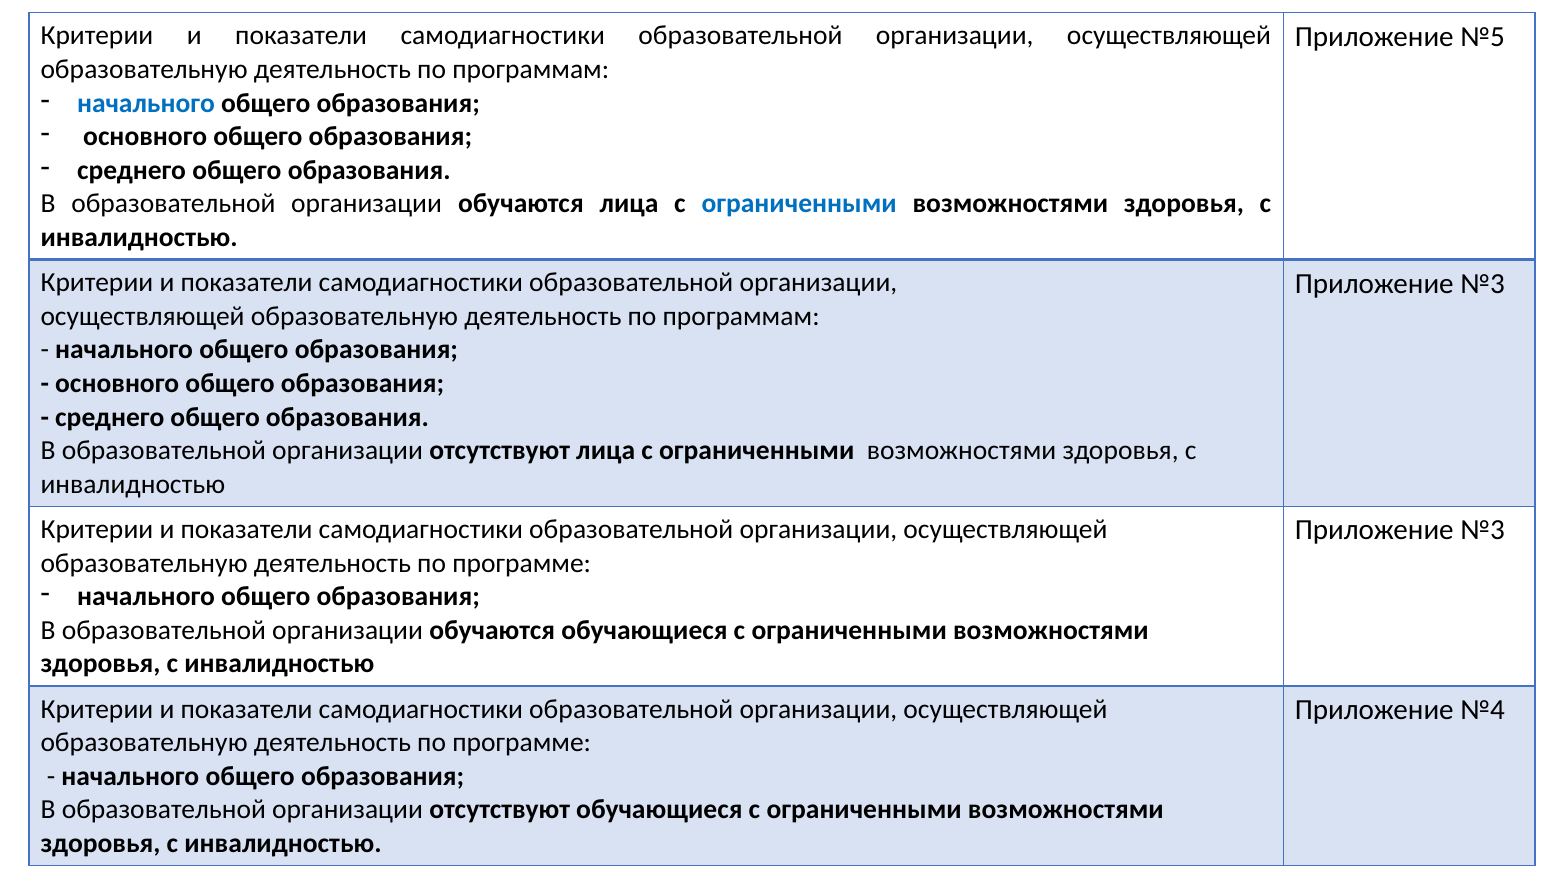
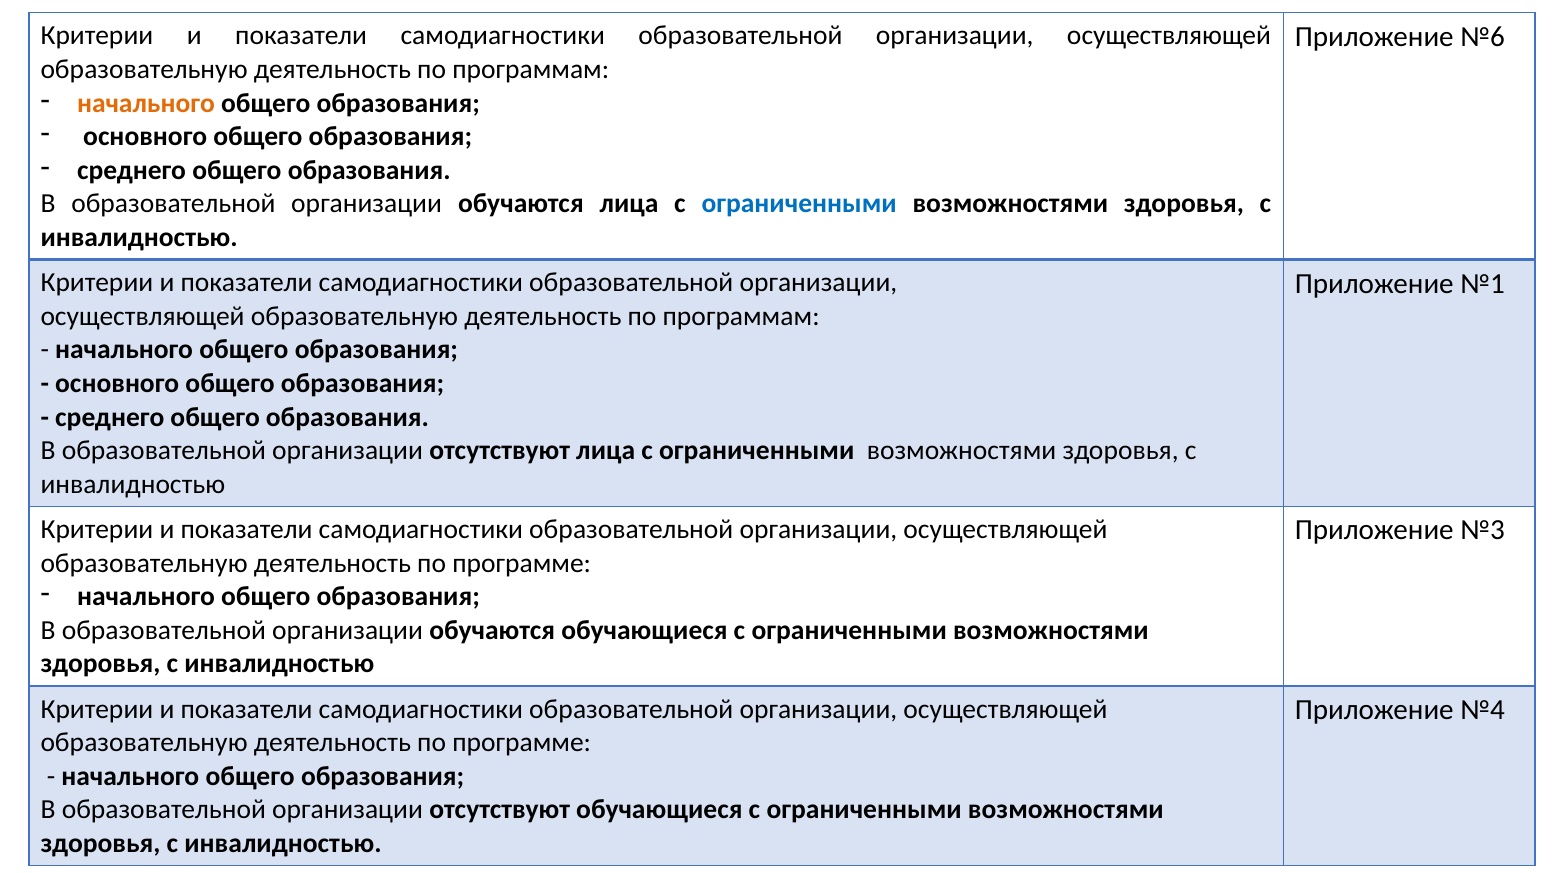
№5: №5 -> №6 (1483, 37)
начального colour: blue -> orange (146, 103)
№3: №3 -> №1 (1483, 284)
